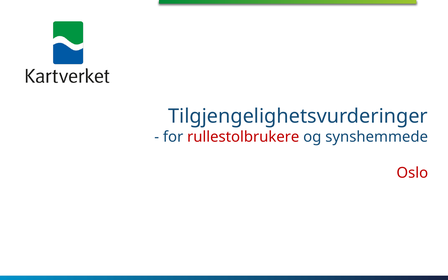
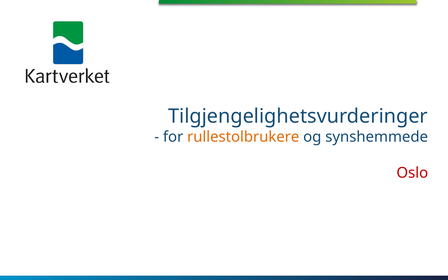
rullestolbrukere colour: red -> orange (243, 137)
